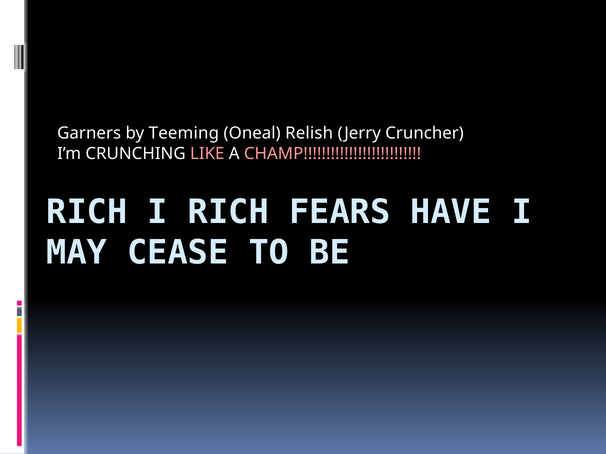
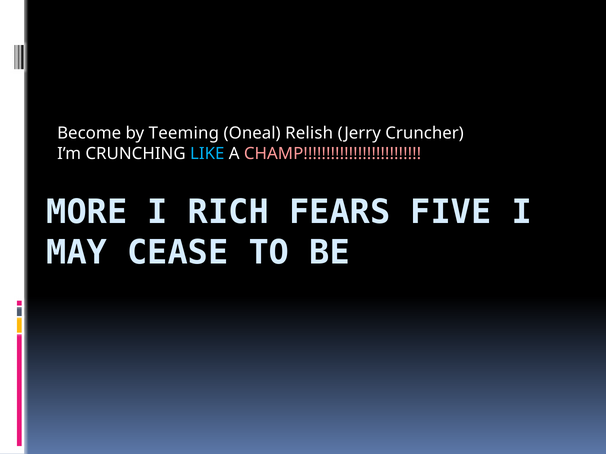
Garners: Garners -> Become (89, 133)
LIKE colour: pink -> light blue (207, 154)
RICH: RICH -> MORE (87, 212)
HAVE: HAVE -> FIVE (451, 212)
